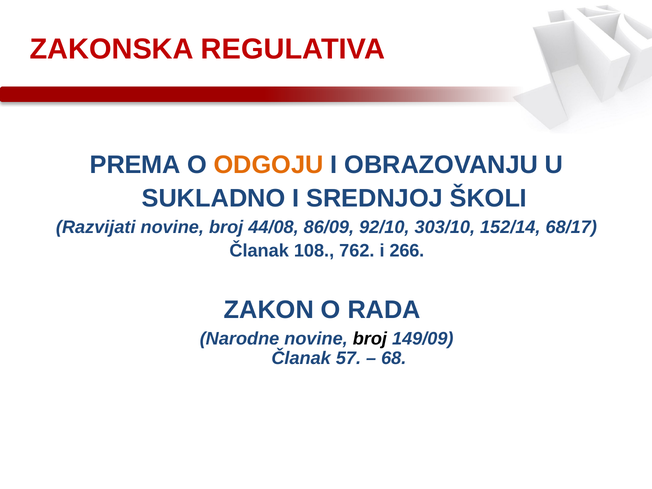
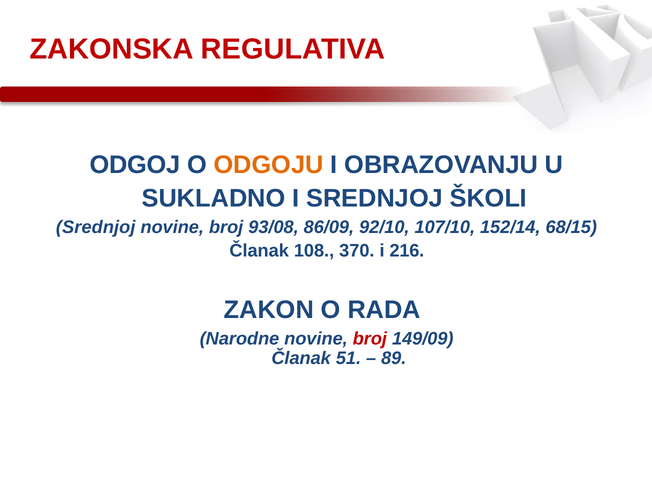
PREMA: PREMA -> ODGOJ (135, 165)
Razvijati: Razvijati -> Srednjoj (96, 227)
44/08: 44/08 -> 93/08 (274, 227)
303/10: 303/10 -> 107/10 (445, 227)
68/17: 68/17 -> 68/15 (571, 227)
762: 762 -> 370 (357, 251)
266: 266 -> 216 (407, 251)
broj colour: black -> red (370, 339)
57: 57 -> 51 (348, 358)
68: 68 -> 89 (394, 358)
